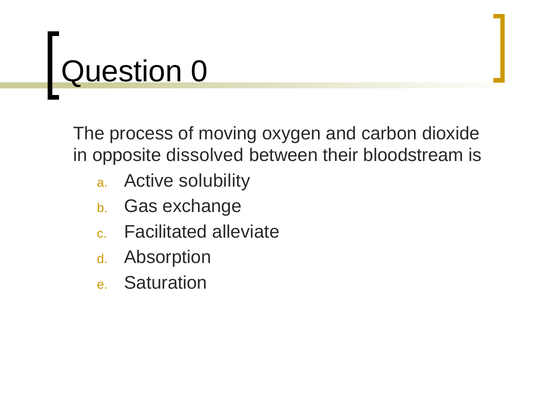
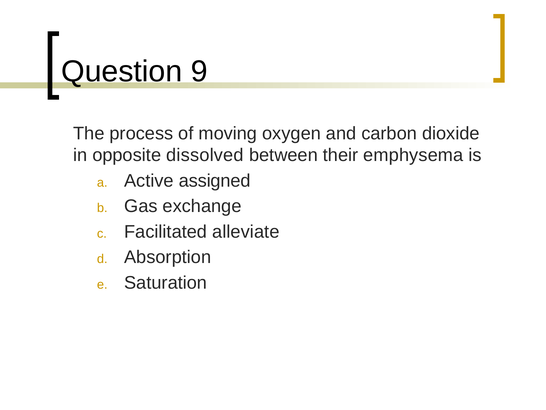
0: 0 -> 9 (199, 71)
bloodstream: bloodstream -> emphysema (413, 155)
solubility: solubility -> assigned (215, 181)
